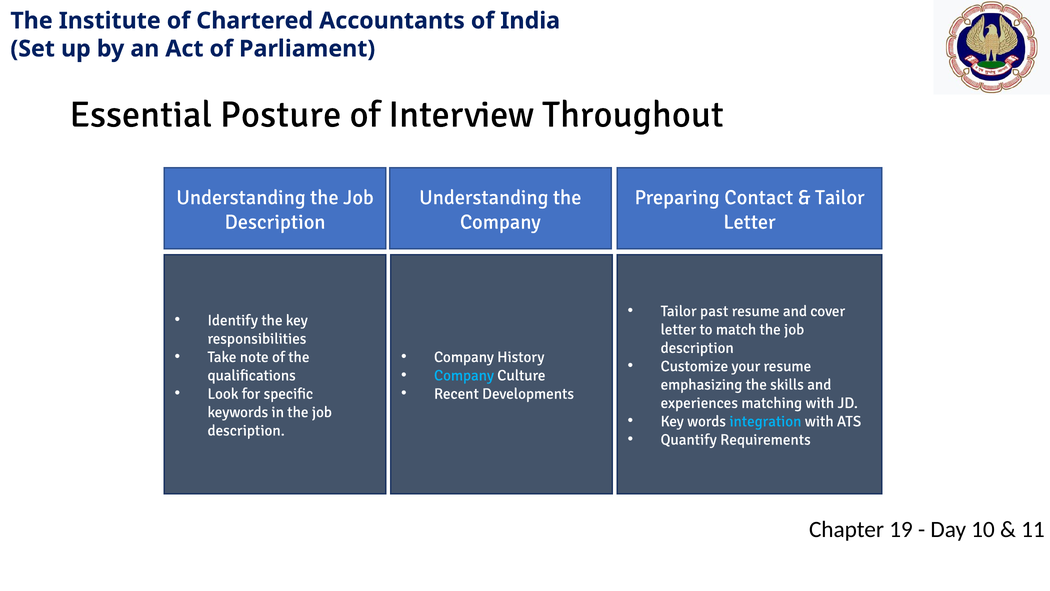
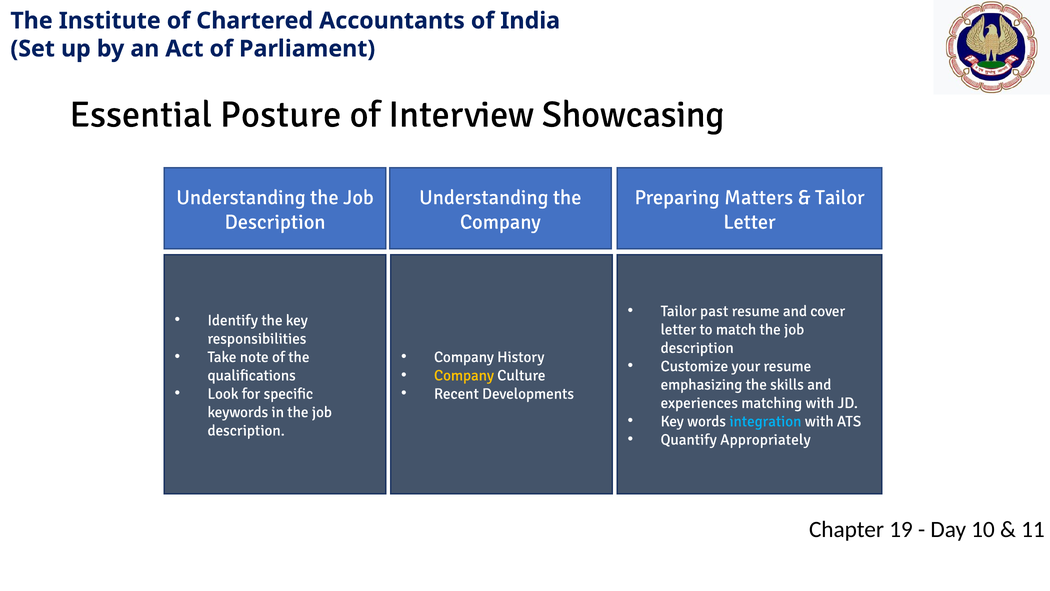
Throughout: Throughout -> Showcasing (633, 114)
Contact: Contact -> Matters (759, 197)
Company colour: light blue -> yellow (464, 375)
Requirements: Requirements -> Appropriately (765, 439)
